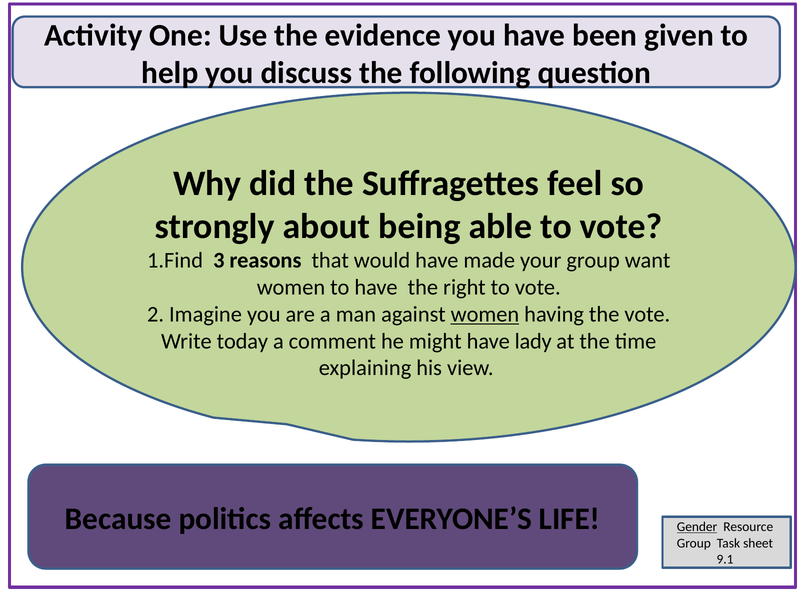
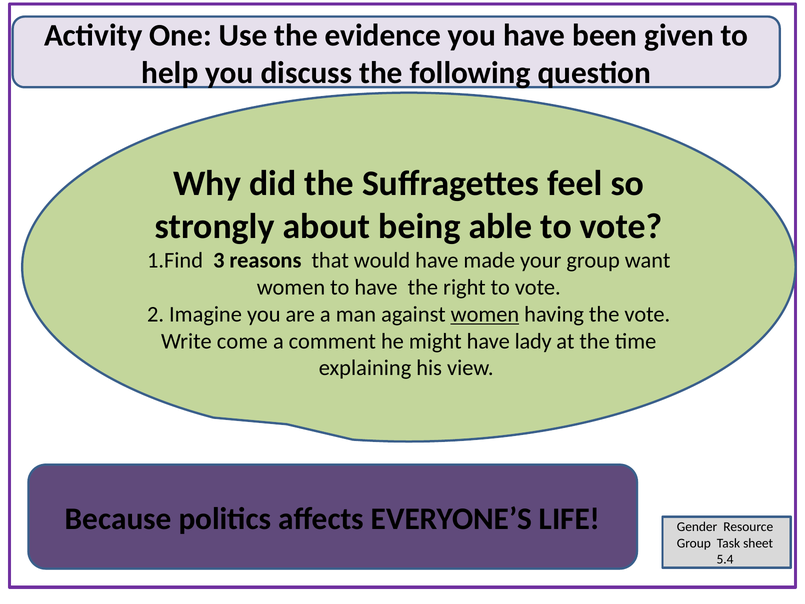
today: today -> come (242, 341)
Gender underline: present -> none (697, 527)
9.1: 9.1 -> 5.4 (725, 559)
